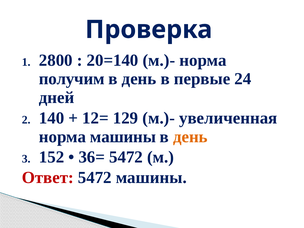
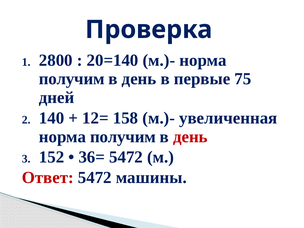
24: 24 -> 75 (243, 79)
129: 129 -> 158 (126, 118)
машины: машины -> получим (123, 137)
день colour: orange -> red (190, 137)
